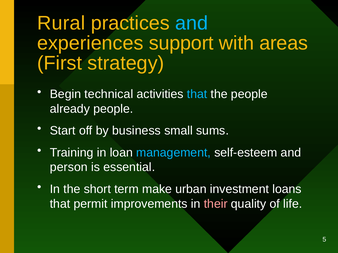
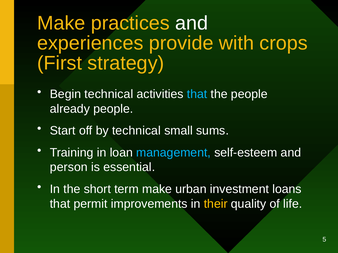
Rural: Rural -> Make (61, 23)
and colour: light blue -> white (192, 23)
support: support -> provide (181, 43)
areas: areas -> crops (284, 43)
by business: business -> technical (136, 131)
their colour: pink -> yellow (216, 204)
